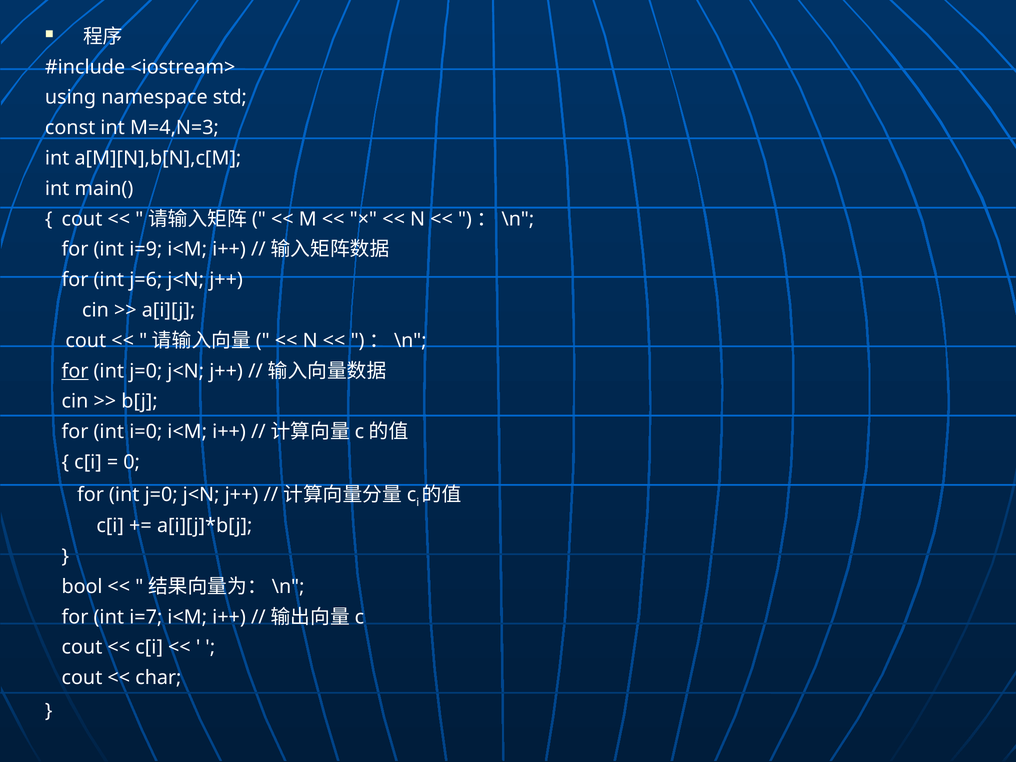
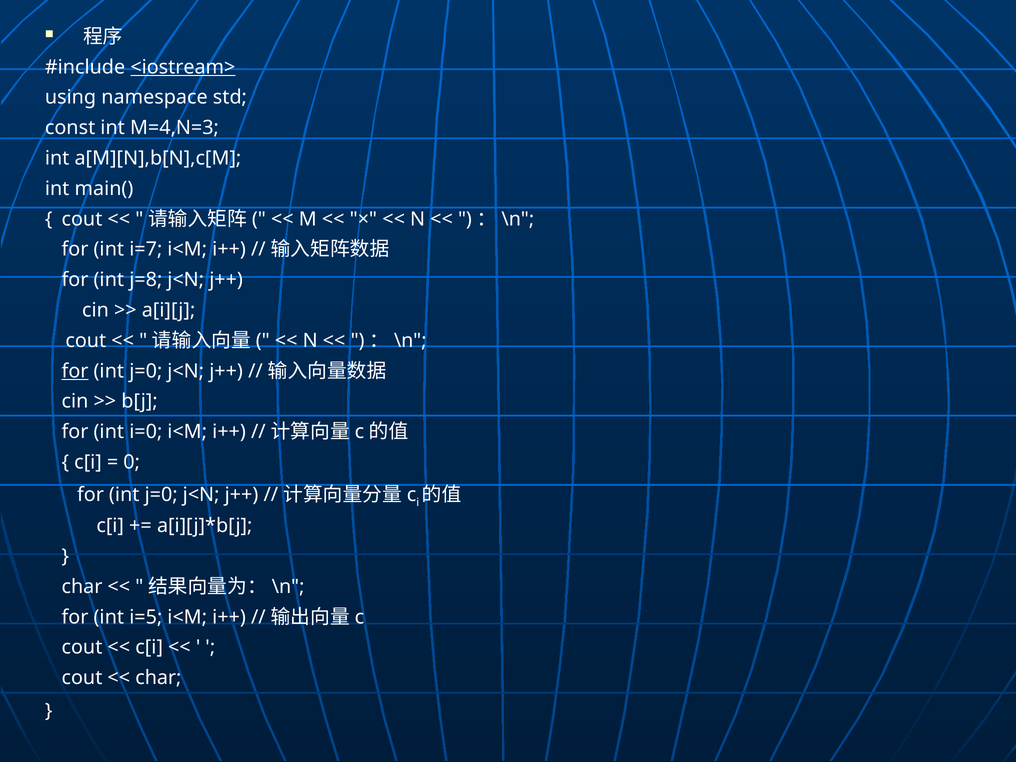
<iostream> underline: none -> present (183, 67)
i=9: i=9 -> i=7 (146, 249)
j=6: j=6 -> j=8 (146, 280)
bool: bool -> char (82, 587)
i=7: i=7 -> i=5 (146, 617)
